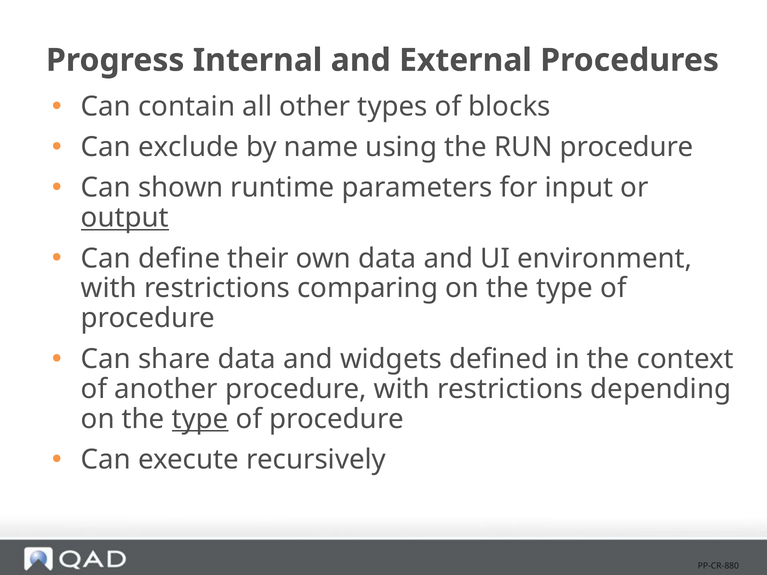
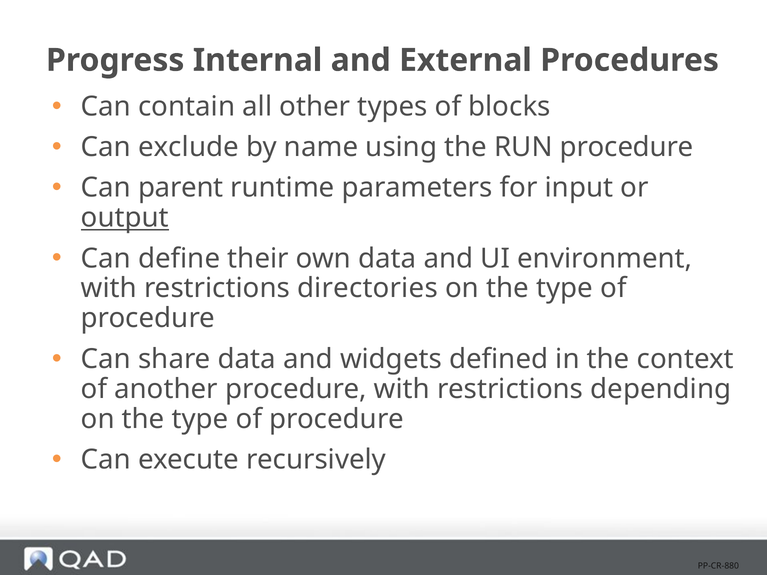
shown: shown -> parent (181, 188)
comparing: comparing -> directories (368, 288)
type underline: present -> none (200, 419)
